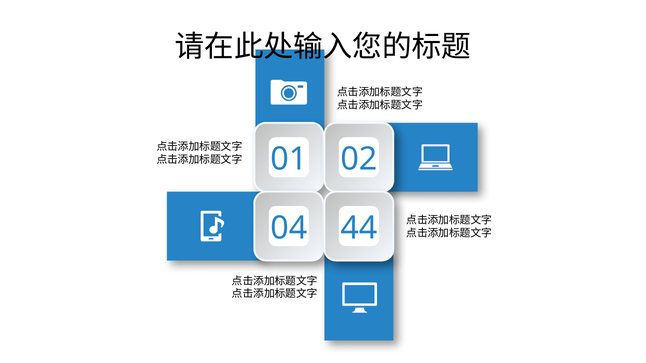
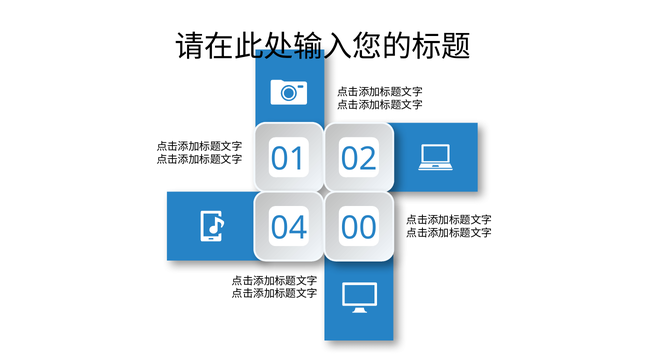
44: 44 -> 00 (359, 228)
